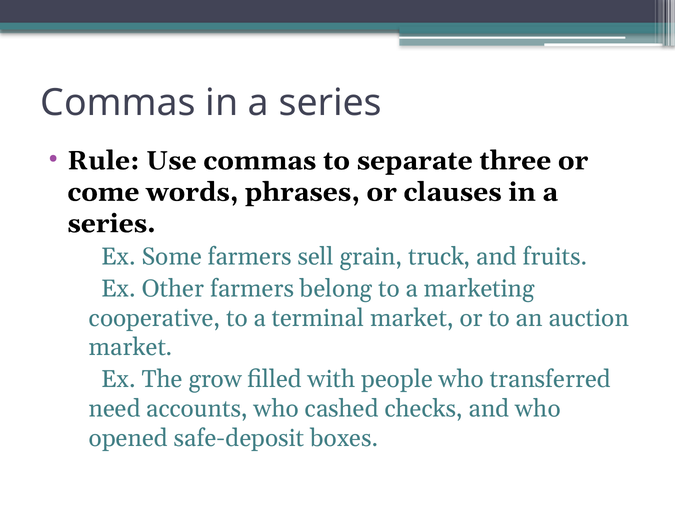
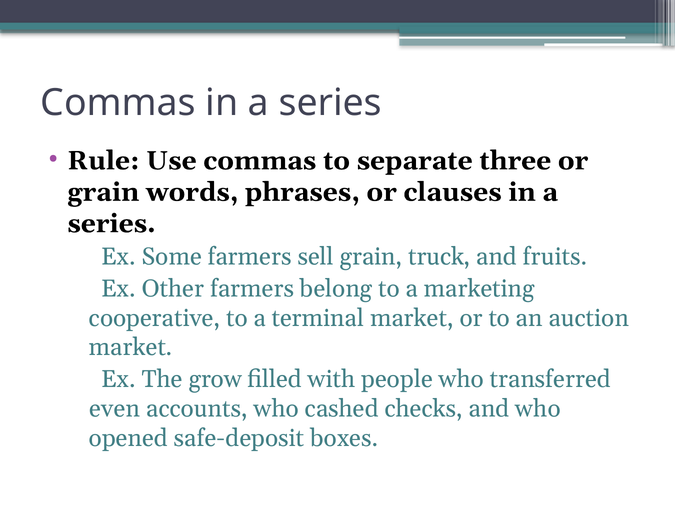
come: come -> grain (103, 192)
need: need -> even (115, 409)
